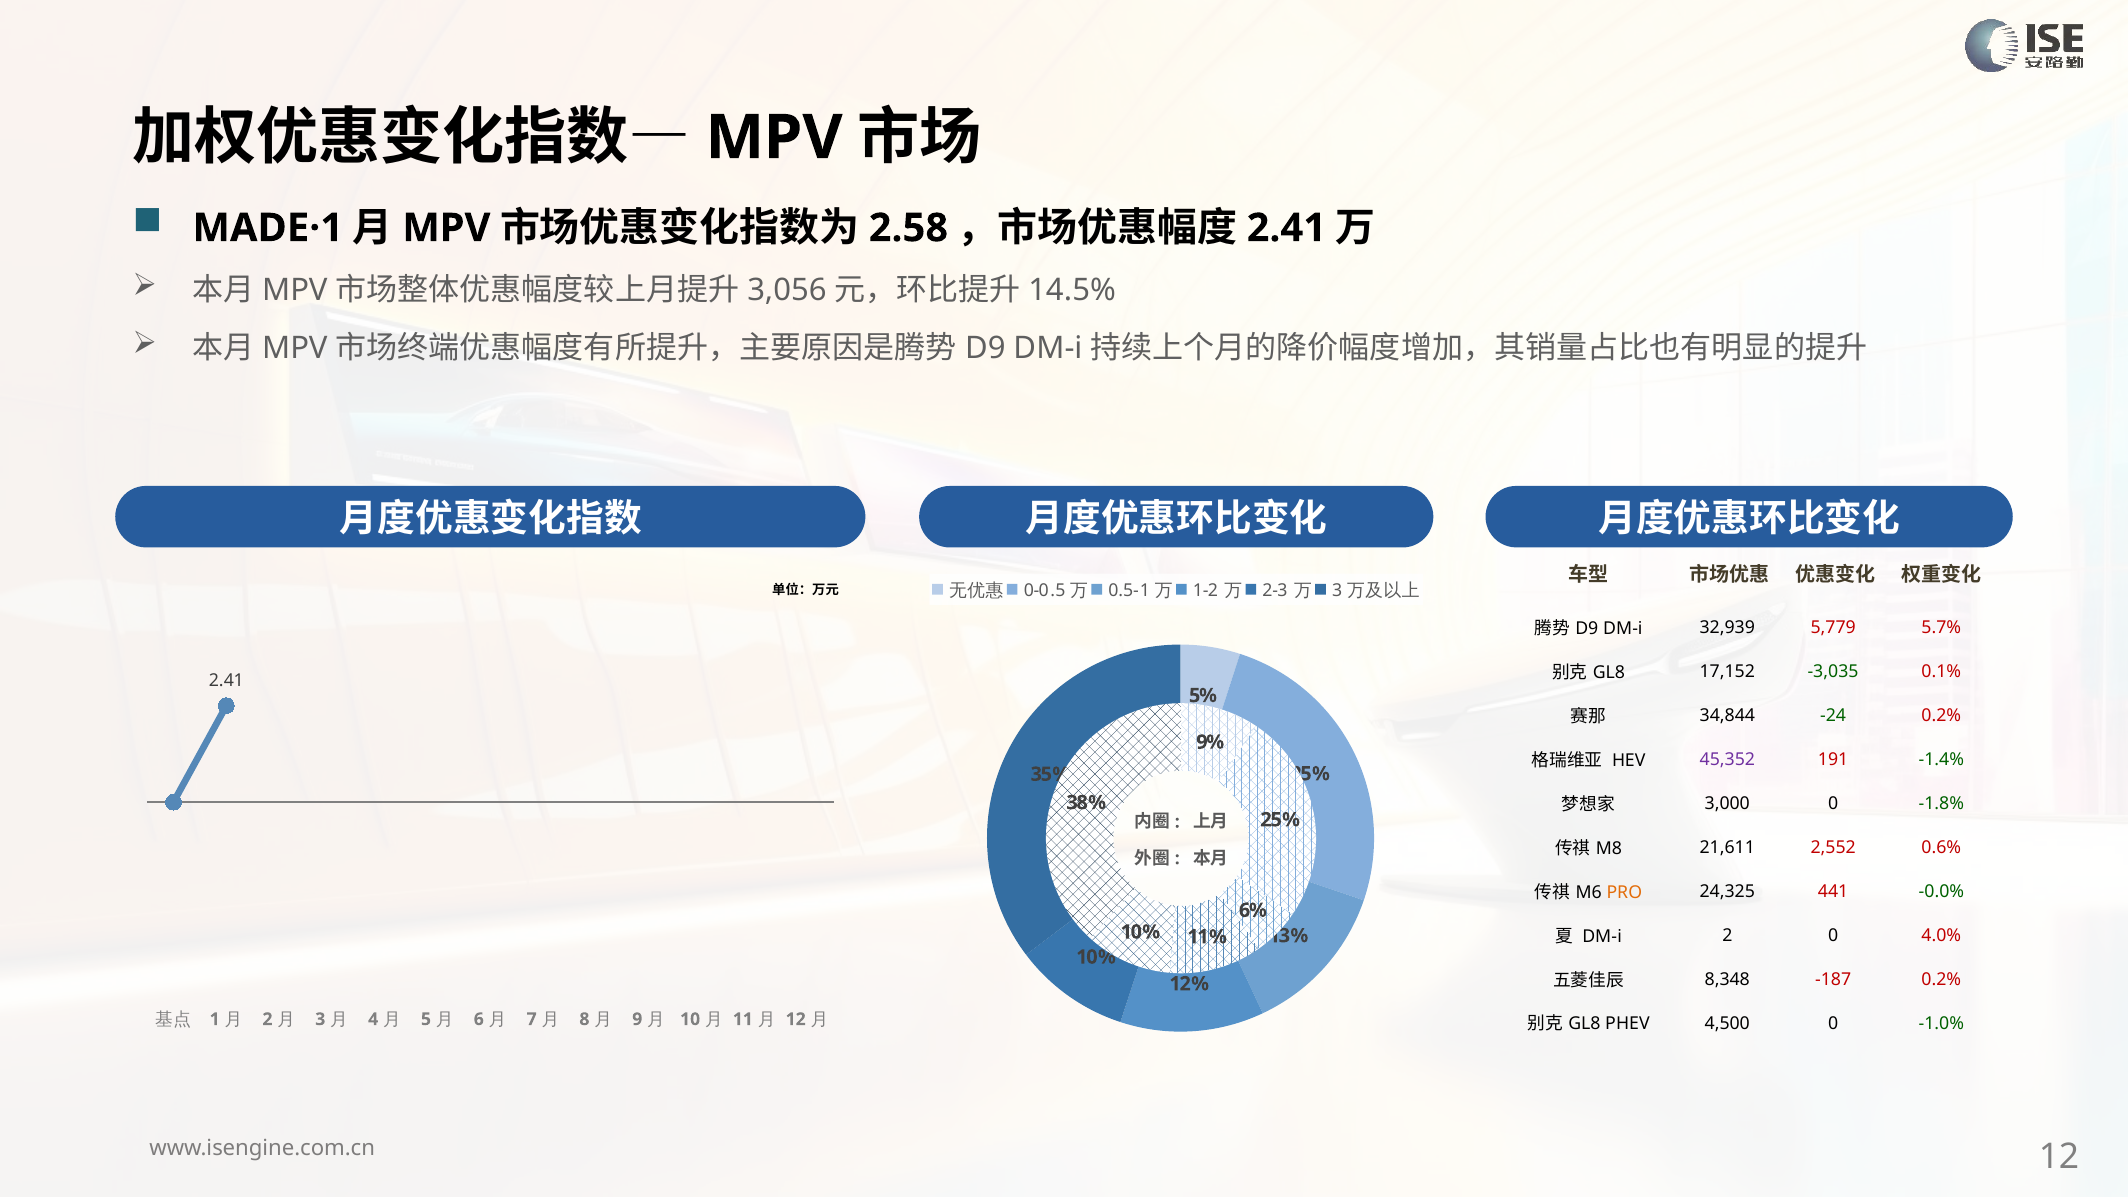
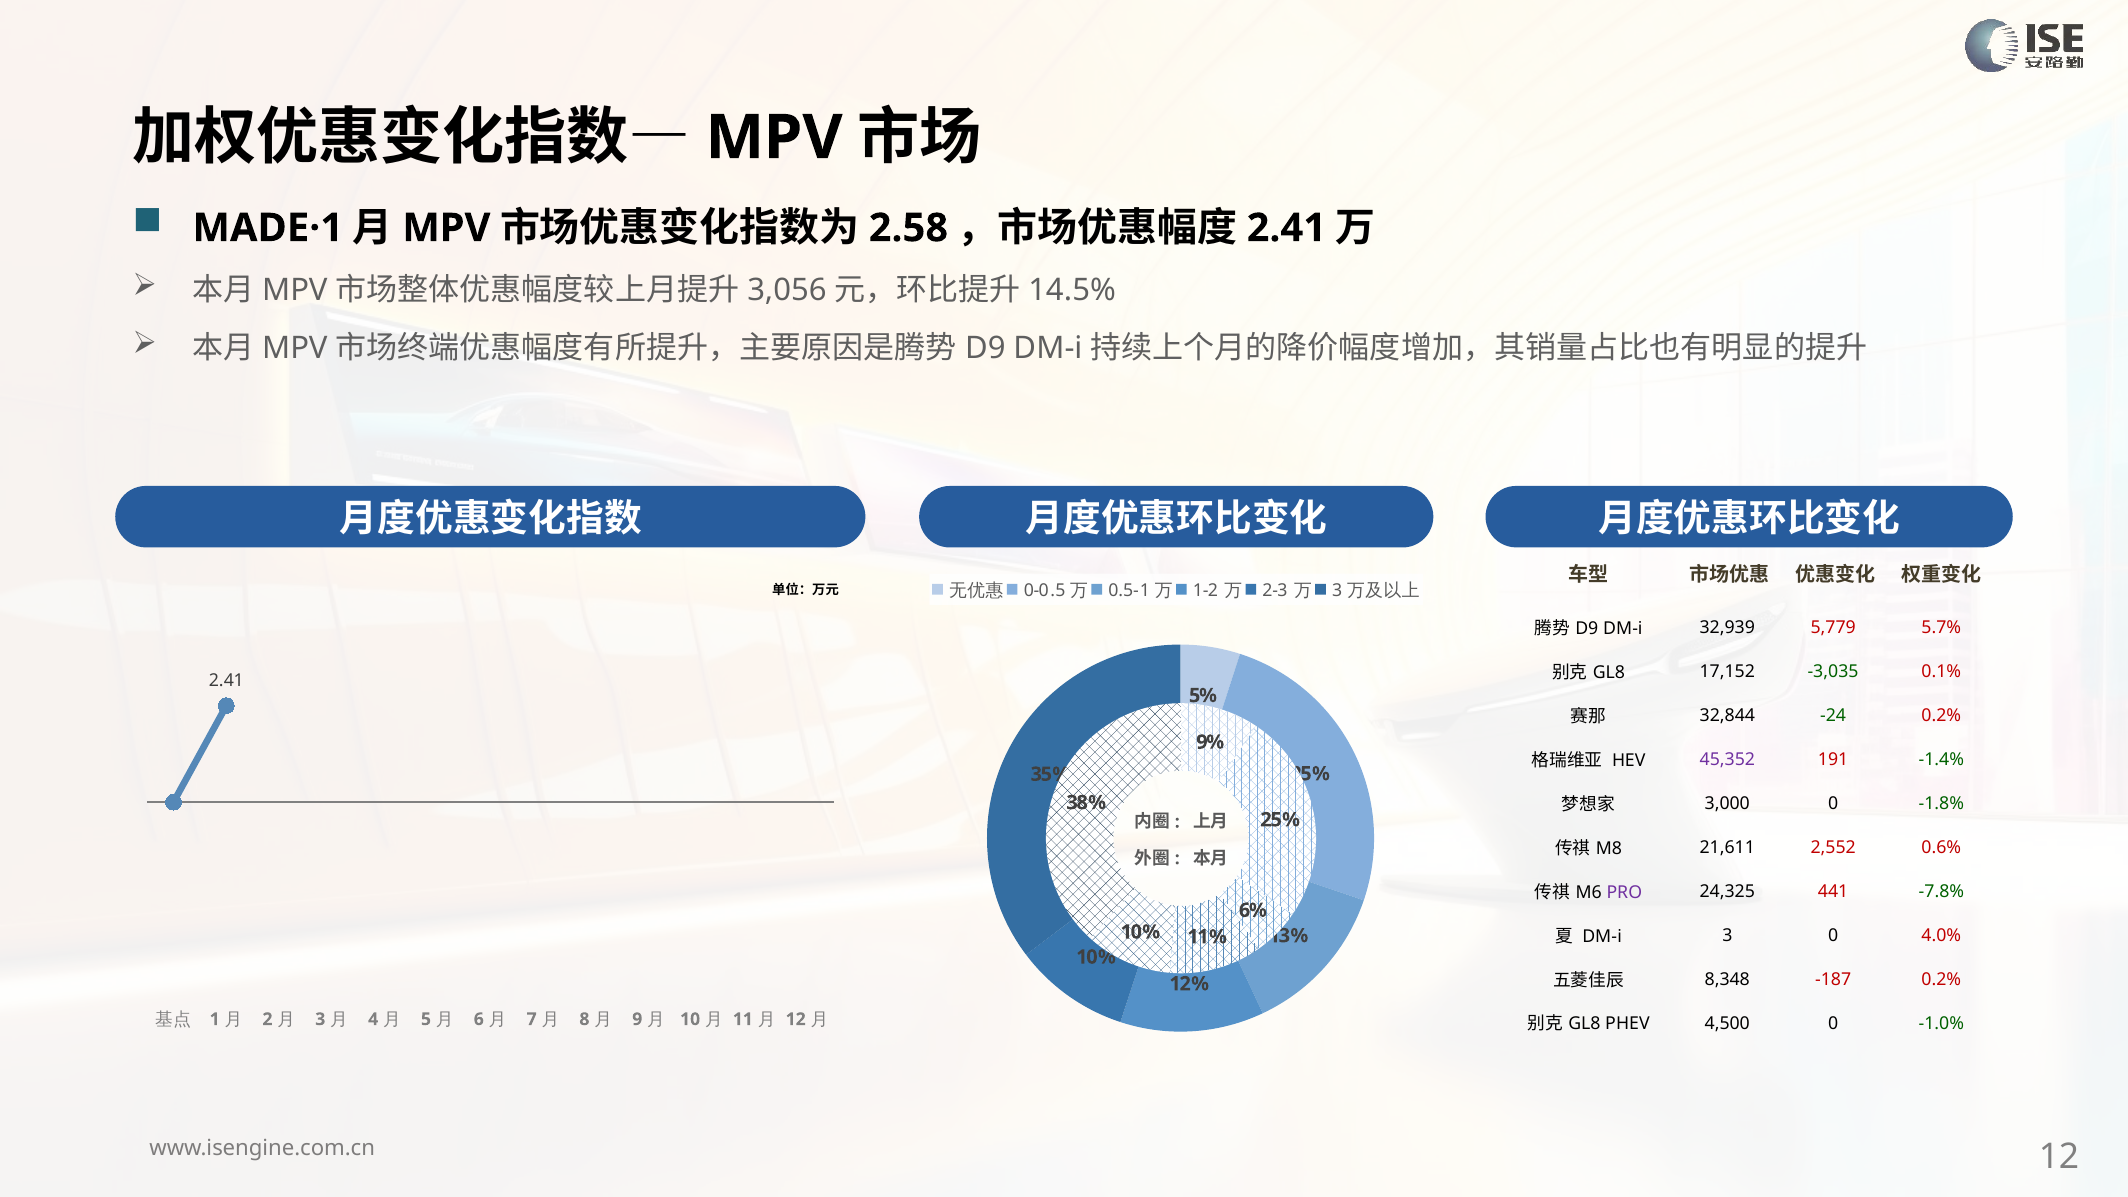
34,844: 34,844 -> 32,844 (1727, 715)
PRO colour: orange -> purple (1624, 892)
-0.0%: -0.0% -> -7.8% (1941, 891)
DM-i 2: 2 -> 3 (1727, 935)
